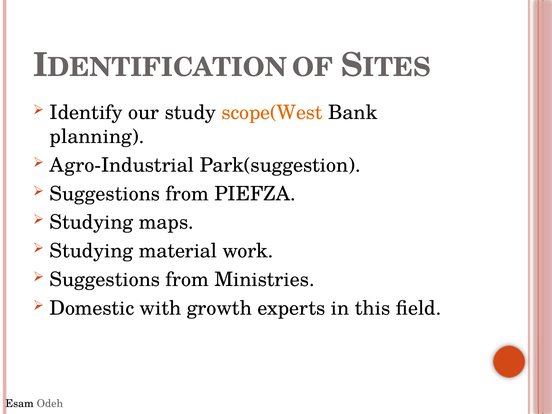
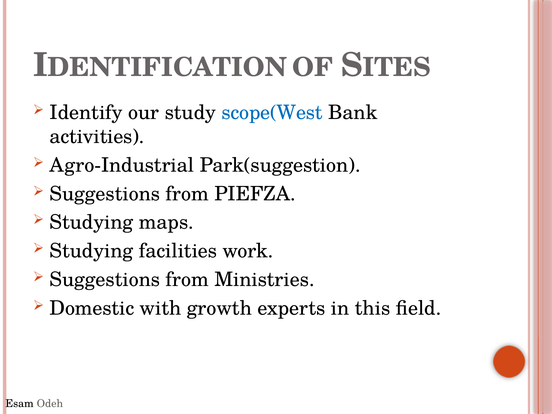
scope(West colour: orange -> blue (272, 113)
planning: planning -> activities (97, 137)
material: material -> facilities (178, 251)
